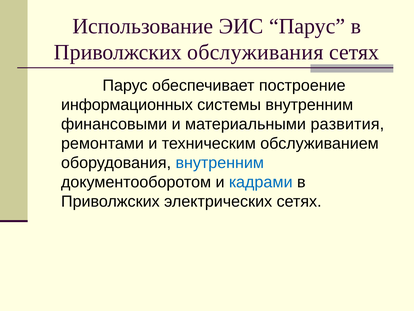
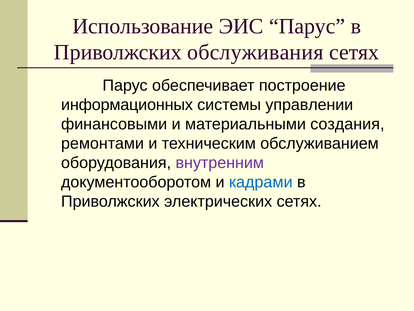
системы внутренним: внутренним -> управлении (309, 105)
развития: развития -> создания (347, 124)
внутренним colour: blue -> purple (220, 163)
